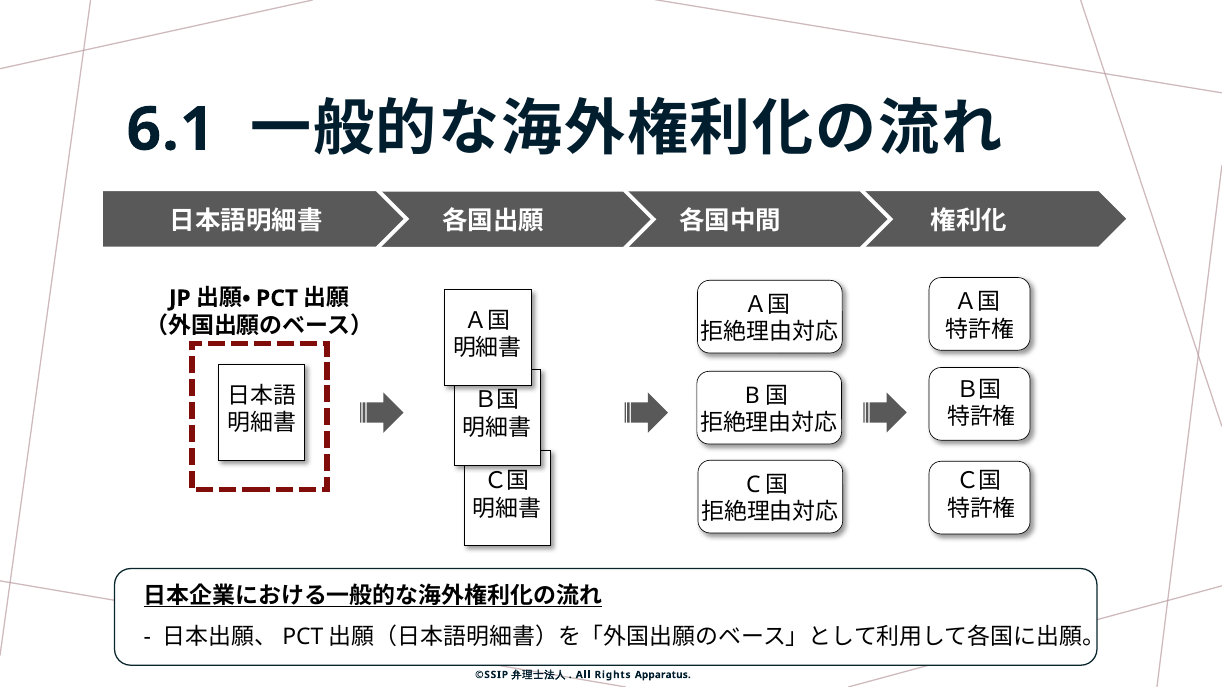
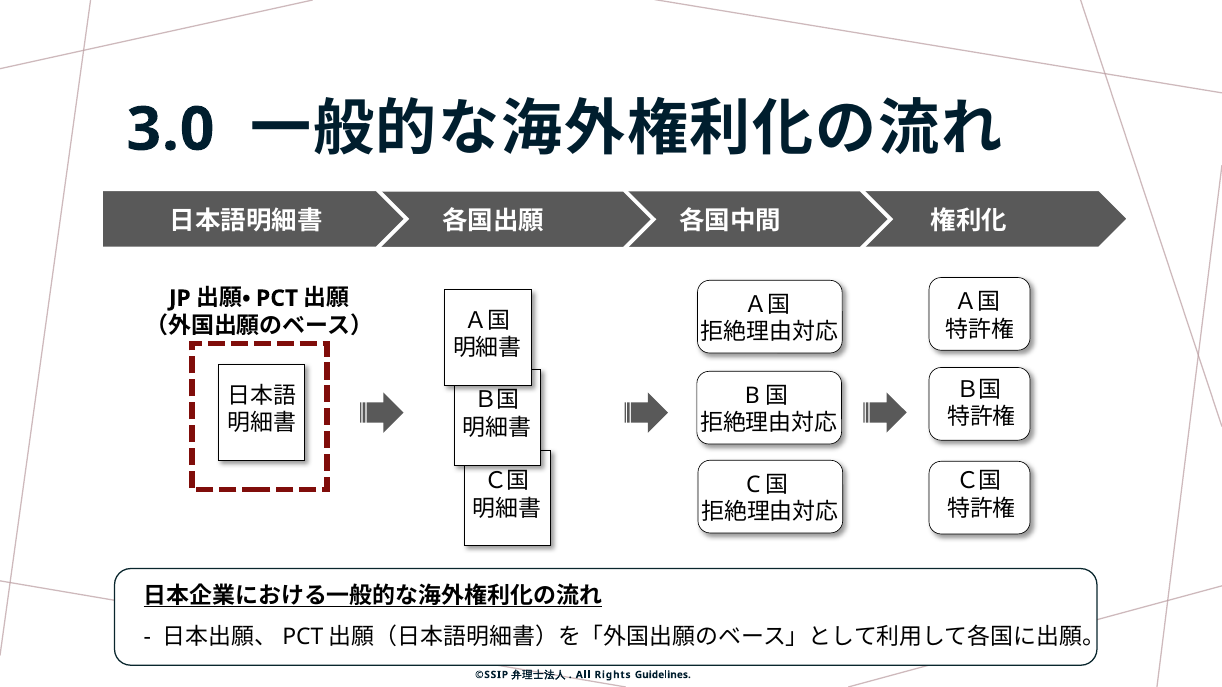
6.1: 6.1 -> 3.0 (170, 130)
Apparatus: Apparatus -> Guidelines (663, 675)
